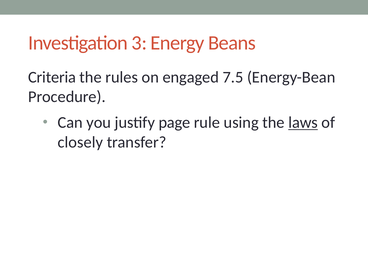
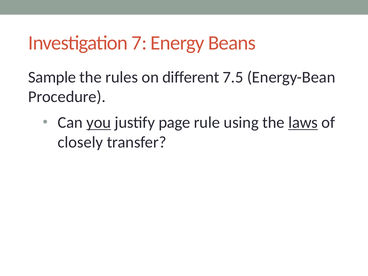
3: 3 -> 7 (139, 43)
Criteria: Criteria -> Sample (52, 77)
engaged: engaged -> different (191, 77)
you underline: none -> present (99, 123)
